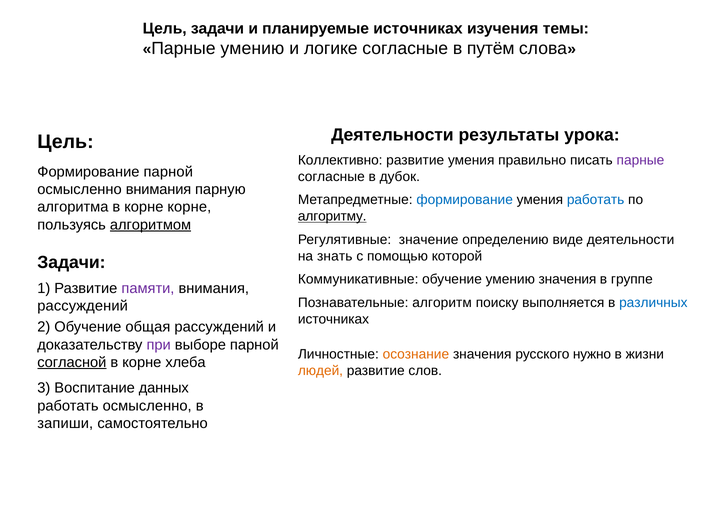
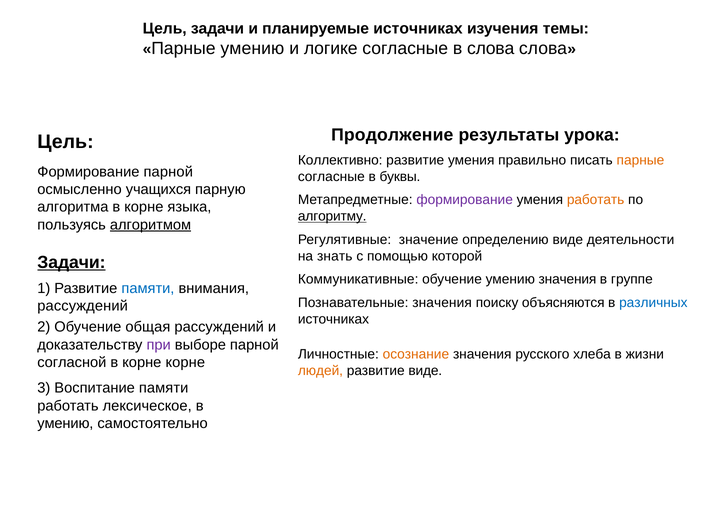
в путём: путём -> слова (491, 49)
Деятельности: Деятельности -> Продолжение (392, 135)
парные colour: purple -> orange (640, 160)
дубок: дубок -> буквы (400, 177)
осмысленно внимания: внимания -> учащихся (158, 190)
формирование colour: blue -> purple (465, 200)
работать colour: blue -> orange (596, 200)
корне корне: корне -> языка (189, 207)
Задачи underline: none -> present (71, 263)
памяти colour: purple -> blue (148, 288)
Познавательные алгоритм: алгоритм -> значения (442, 303)
выполняется: выполняется -> объясняются (563, 303)
нужно: нужно -> хлеба (592, 354)
согласной underline: present -> none (72, 362)
корне хлеба: хлеба -> корне (185, 362)
развитие слов: слов -> виде (425, 371)
Воспитание данных: данных -> памяти (164, 388)
работать осмысленно: осмысленно -> лексическое (147, 406)
запиши: запиши -> умению (65, 423)
